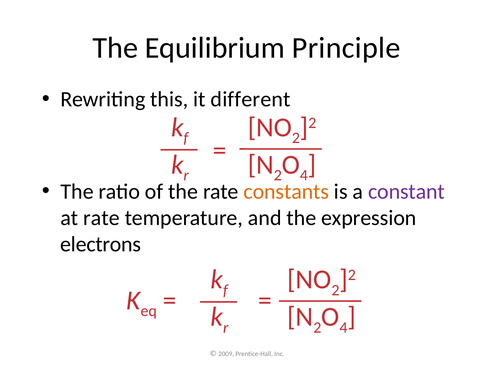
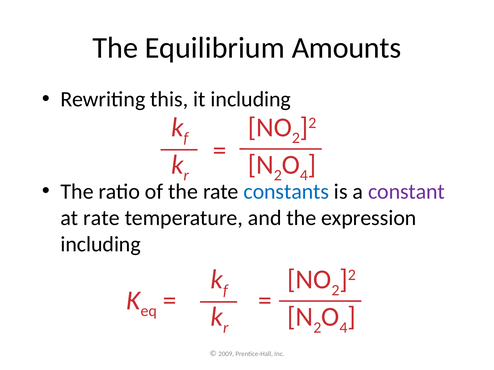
Principle: Principle -> Amounts (346, 48)
it different: different -> including (251, 100)
constants colour: orange -> blue (286, 192)
electrons: electrons -> including (101, 244)
